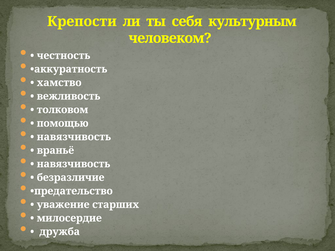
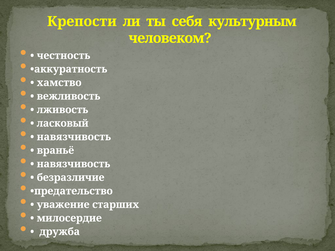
толковом: толковом -> лживость (62, 110)
помощью: помощью -> ласковый (63, 123)
